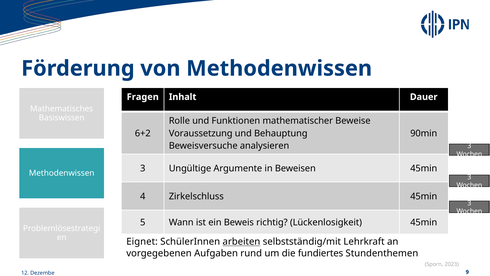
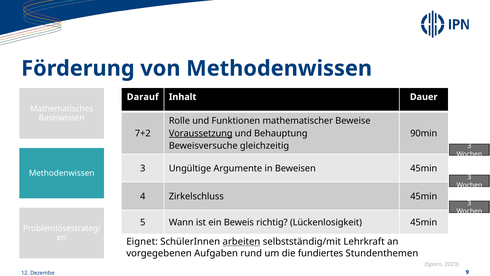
Fragen: Fragen -> Darauf (143, 97)
6+2: 6+2 -> 7+2 (143, 133)
Voraussetzung underline: none -> present (201, 133)
analysieren: analysieren -> gleichzeitig (265, 146)
